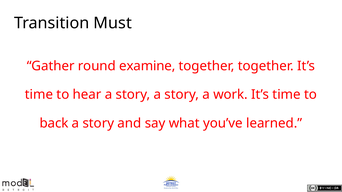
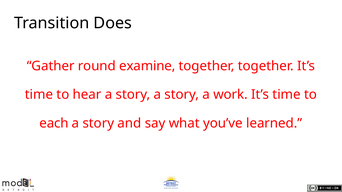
Must: Must -> Does (113, 23)
back: back -> each (54, 124)
